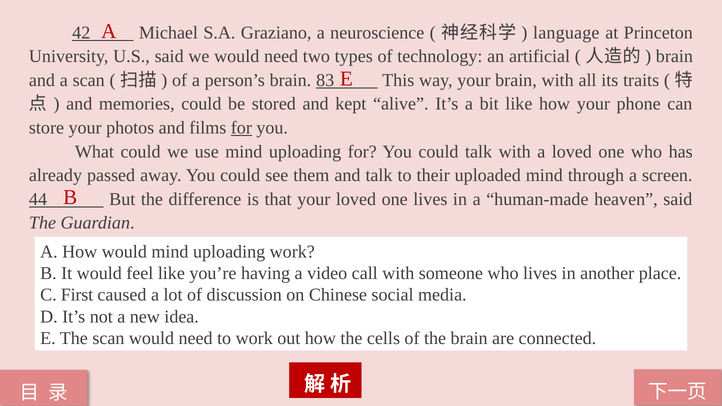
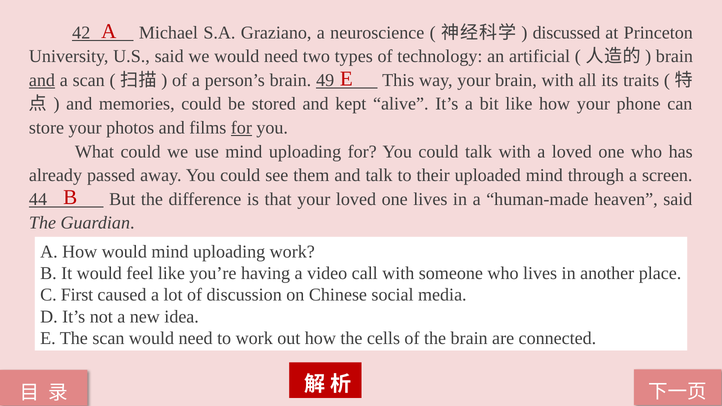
language: language -> discussed (566, 33)
and underline: none -> present (42, 80)
83: 83 -> 49 (325, 80)
